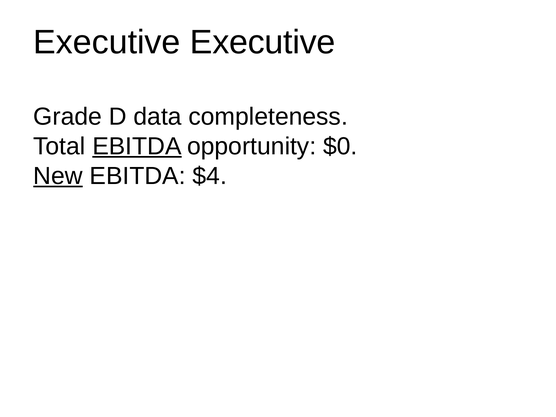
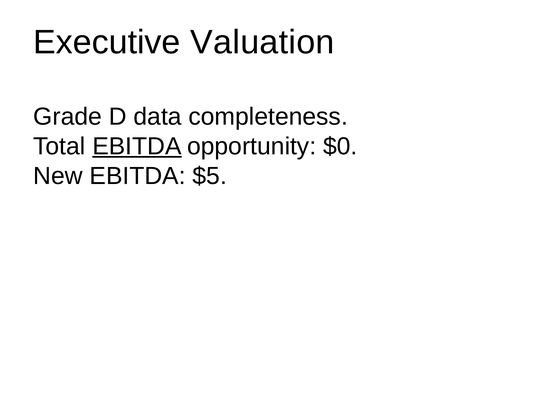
Executive Executive: Executive -> Valuation (262, 42)
New underline: present -> none (58, 176)
$4: $4 -> $5 (210, 176)
